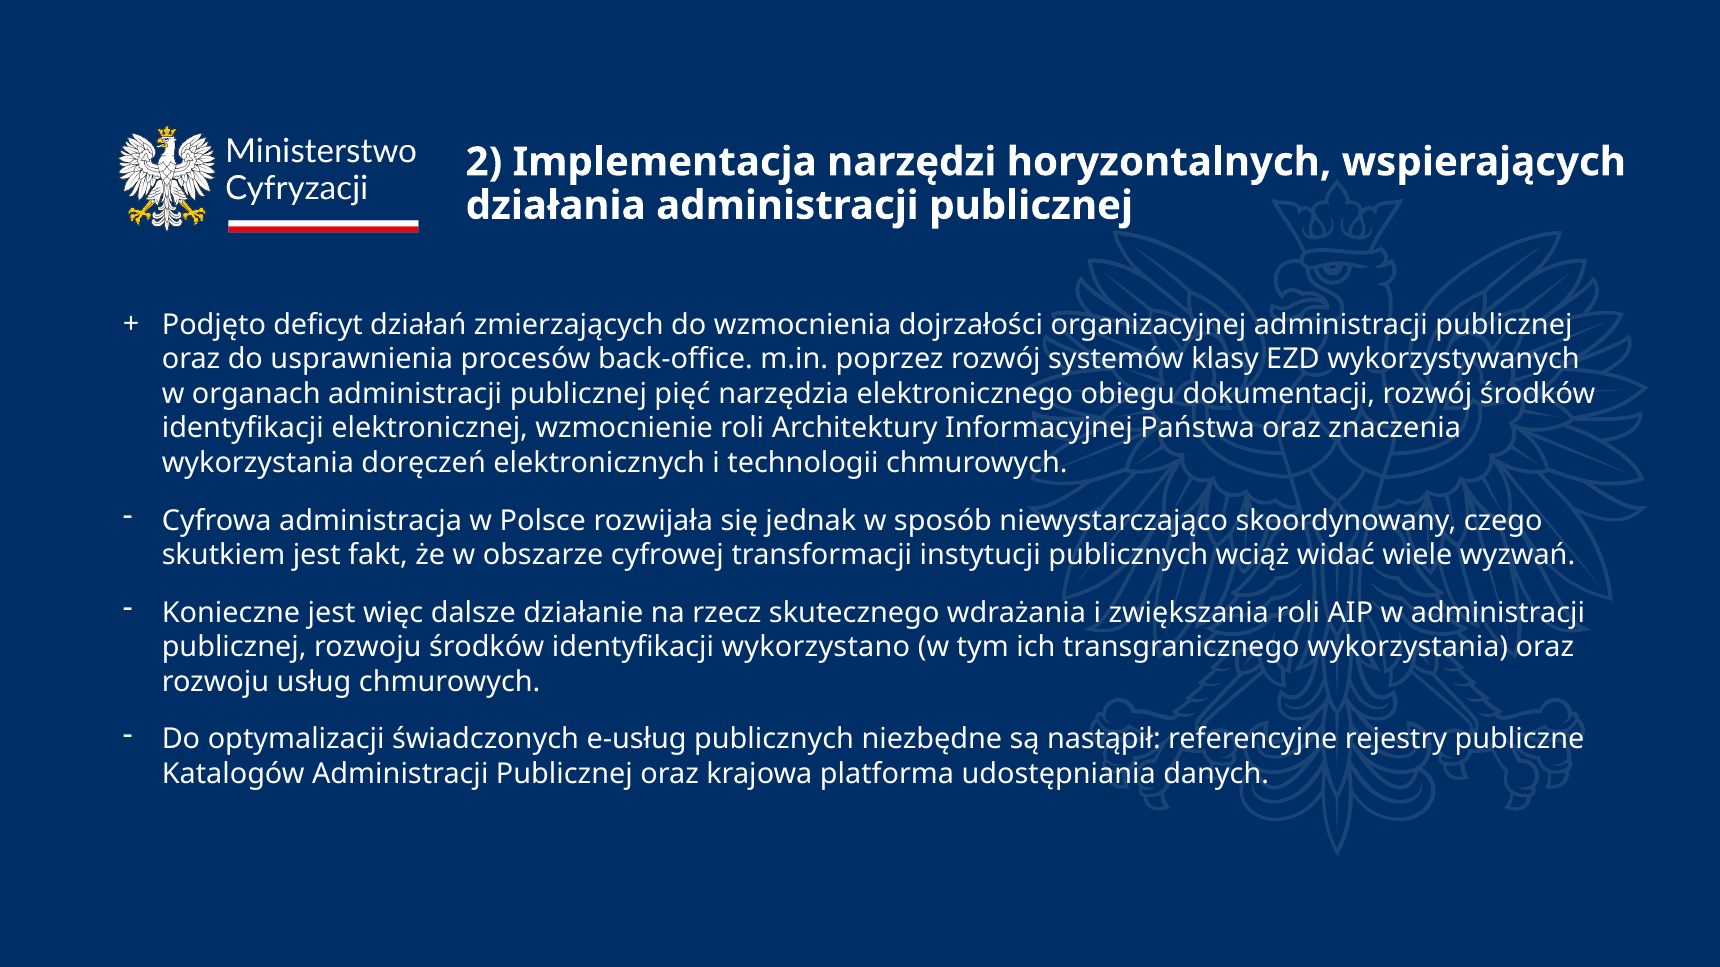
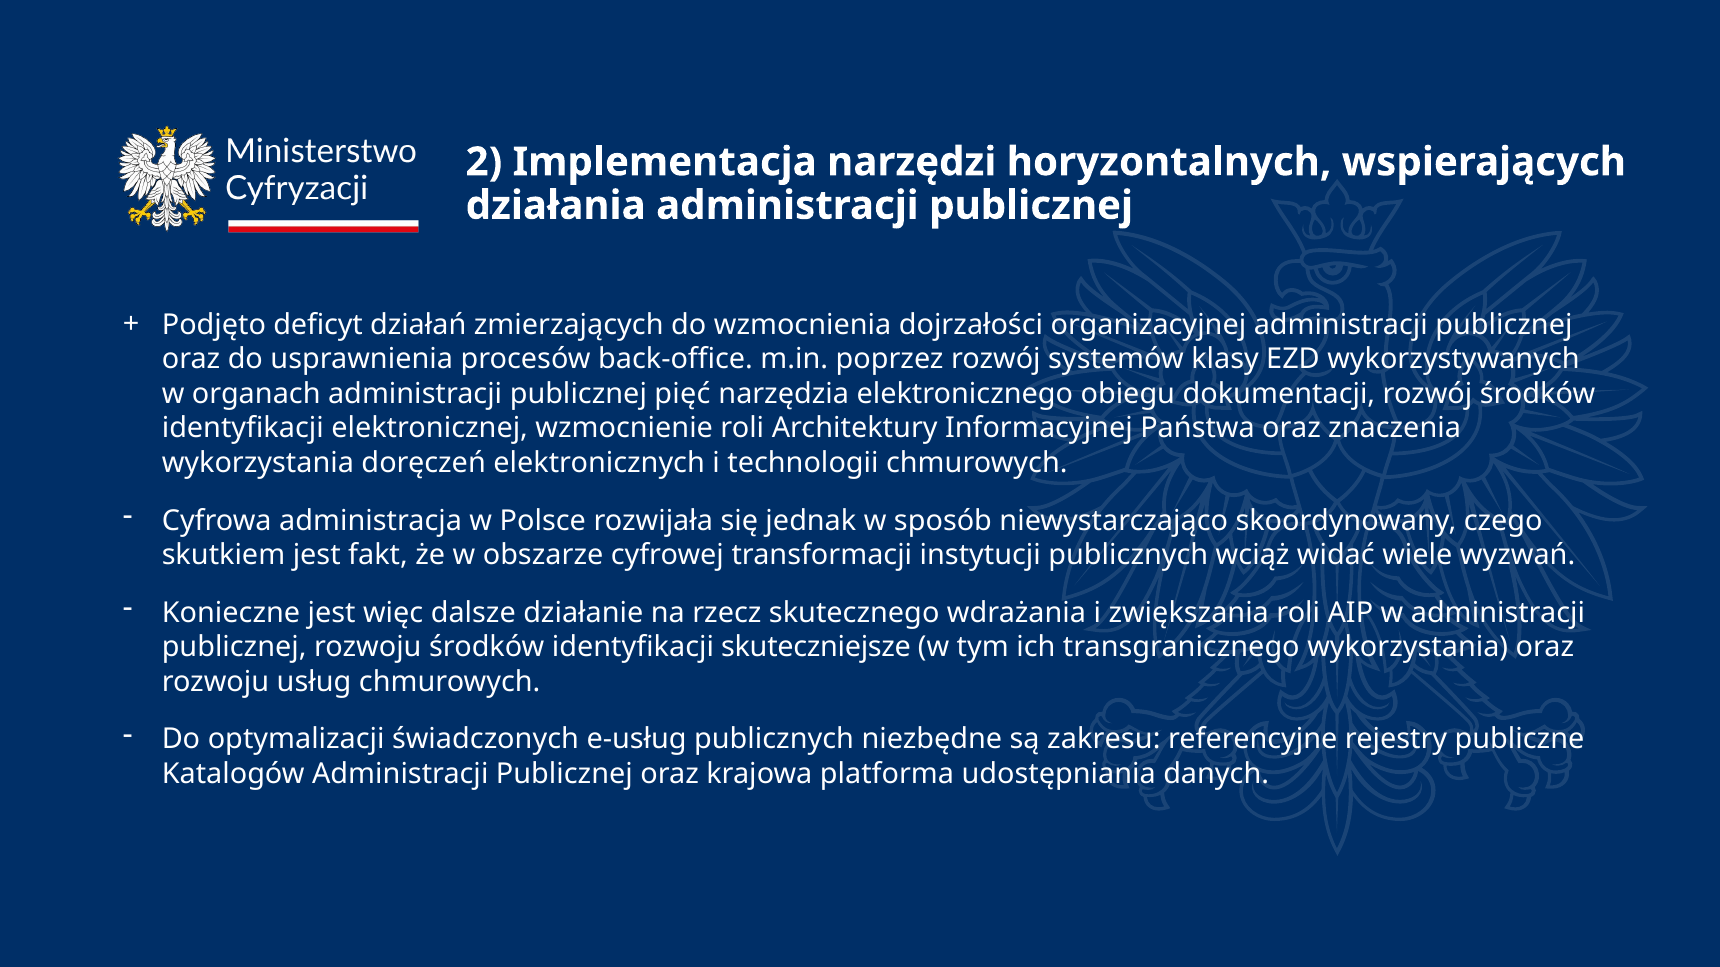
wykorzystano: wykorzystano -> skuteczniejsze (816, 648)
nastąpił: nastąpił -> zakresu (1104, 740)
